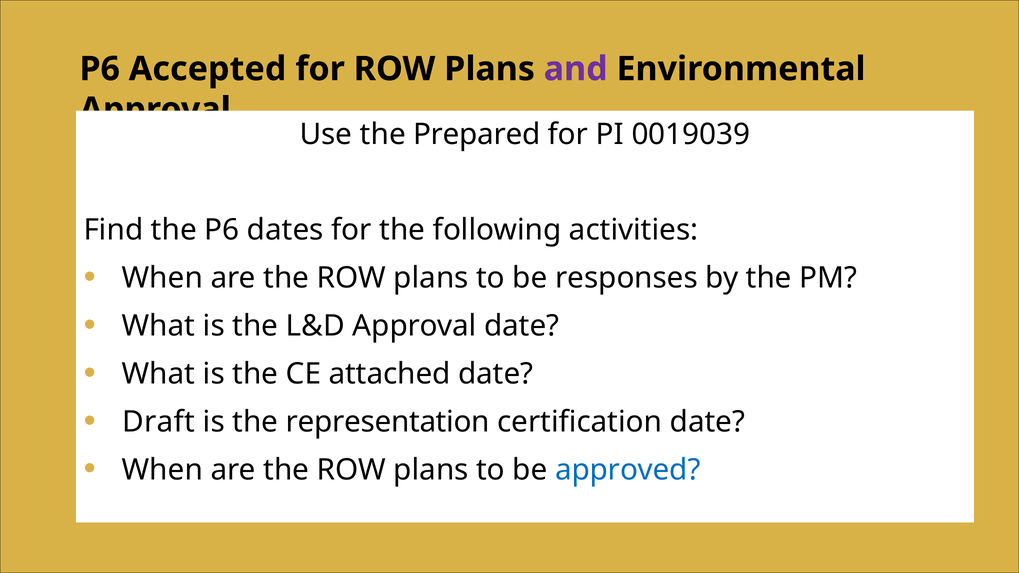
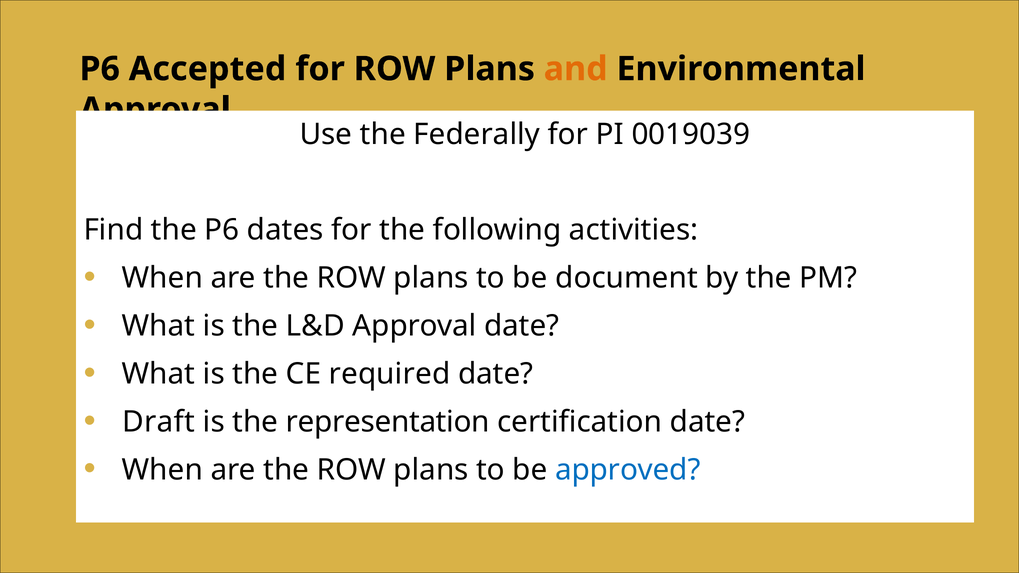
and colour: purple -> orange (576, 69)
Prepared: Prepared -> Federally (477, 134)
responses: responses -> document (627, 278)
attached: attached -> required (390, 374)
